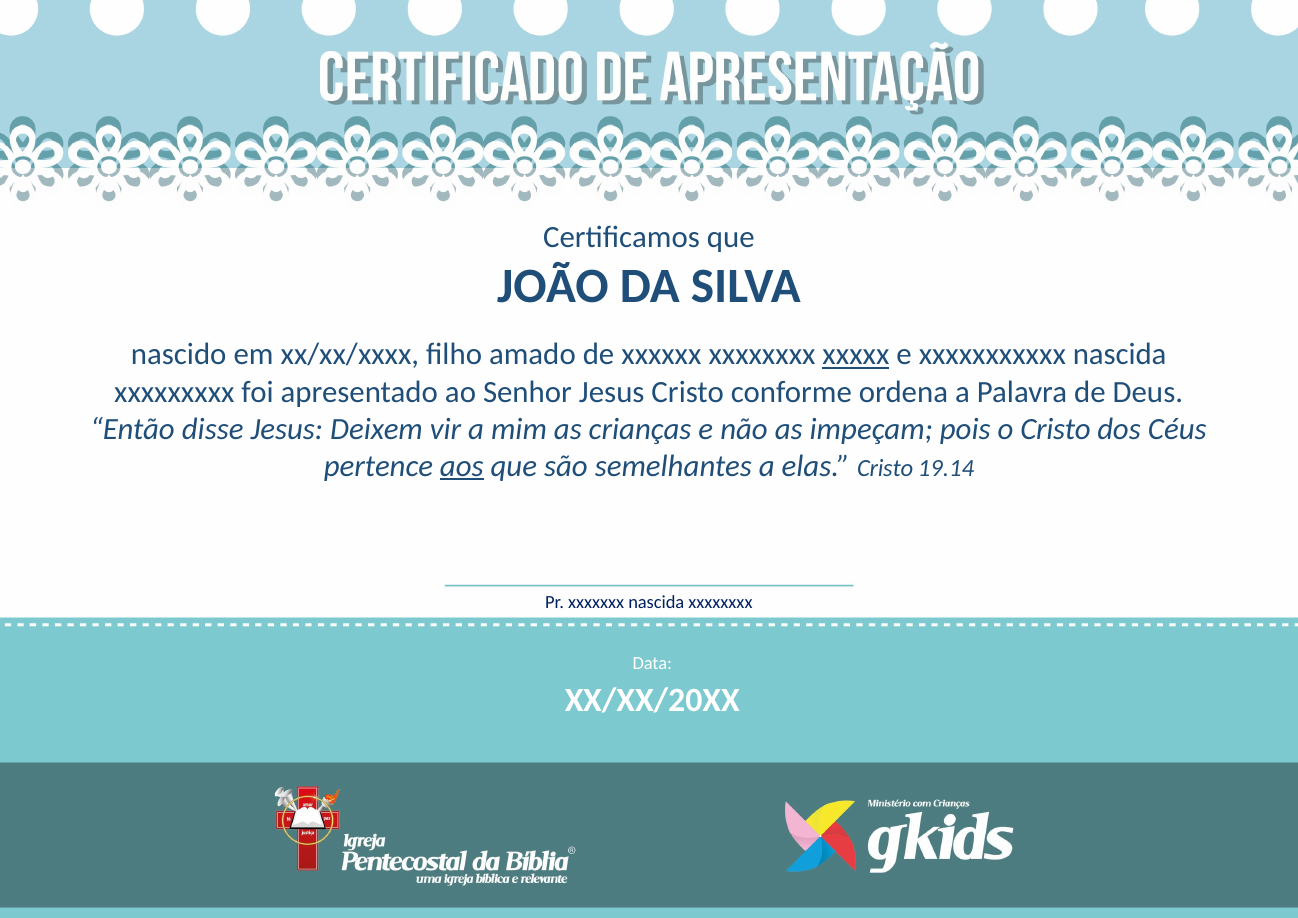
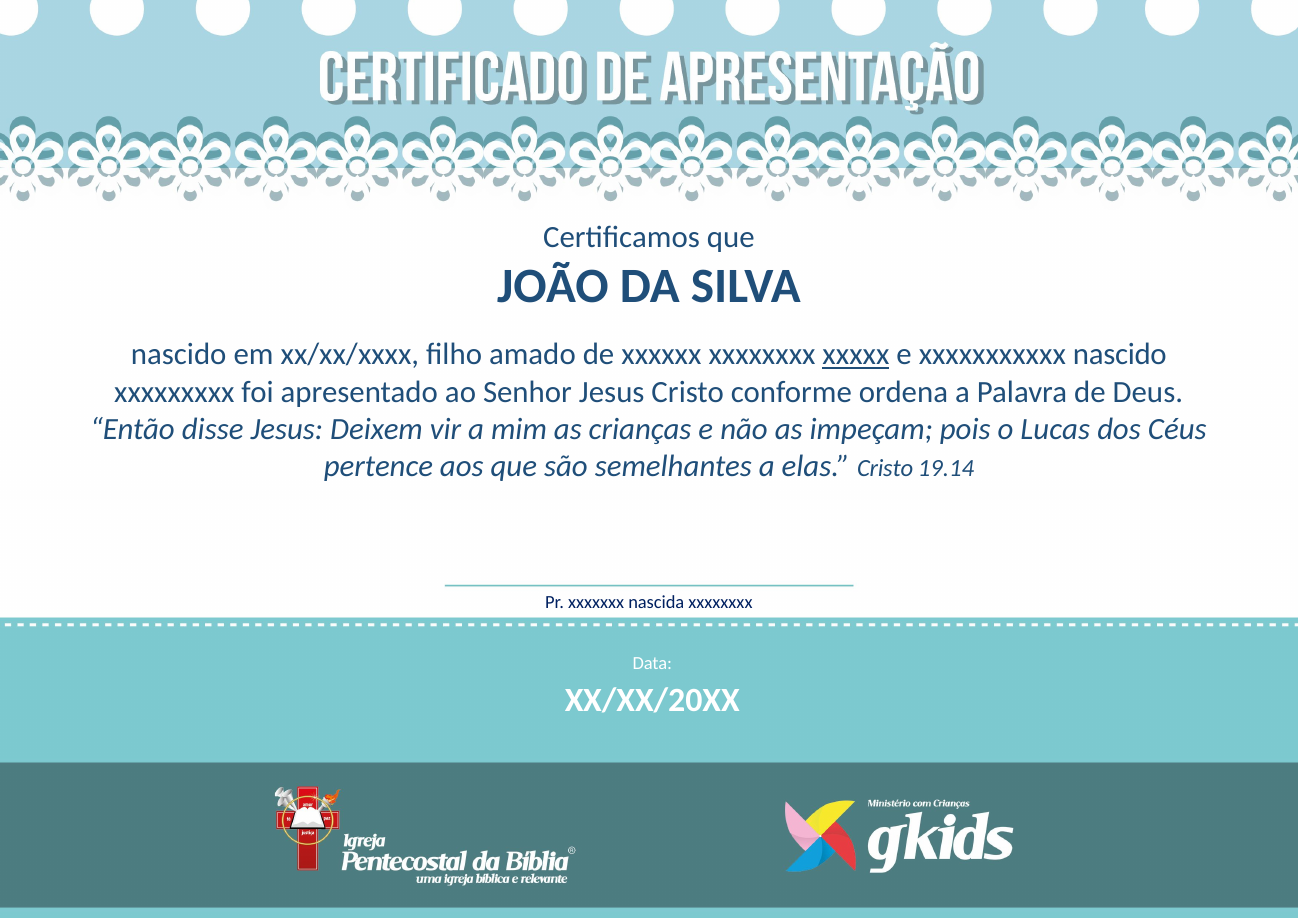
xxxxxxxxxxx nascida: nascida -> nascido (1120, 355)
o Cristo: Cristo -> Lucas (1055, 429)
aos underline: present -> none (462, 466)
